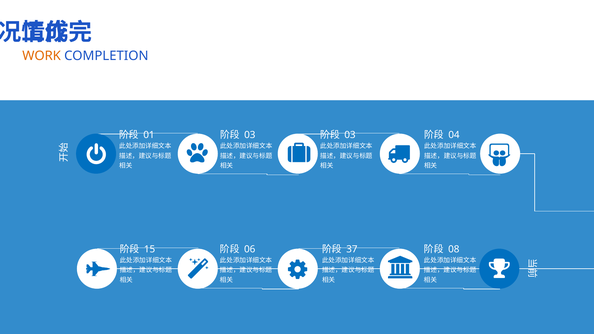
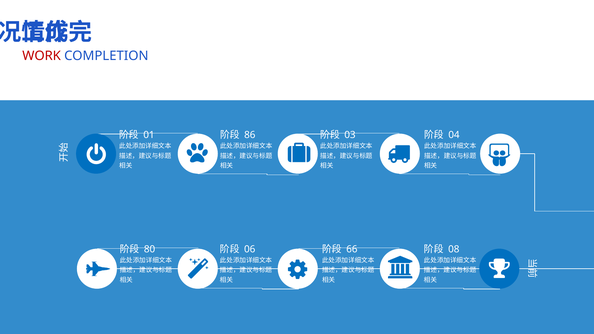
WORK colour: orange -> red (42, 56)
03: 03 -> 86 (250, 135)
15: 15 -> 80 (150, 249)
37: 37 -> 66 (352, 249)
